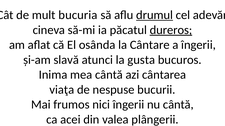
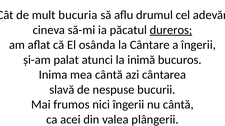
drumul underline: present -> none (155, 15)
slavă: slavă -> palat (66, 60)
gusta: gusta -> inimă (141, 60)
viaţa: viaţa -> slavă (62, 90)
